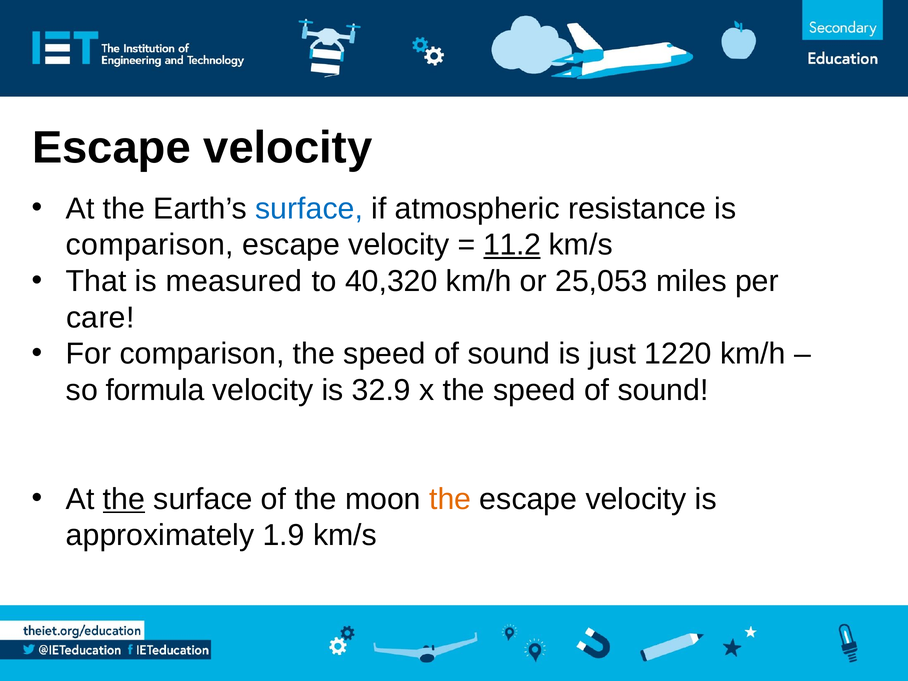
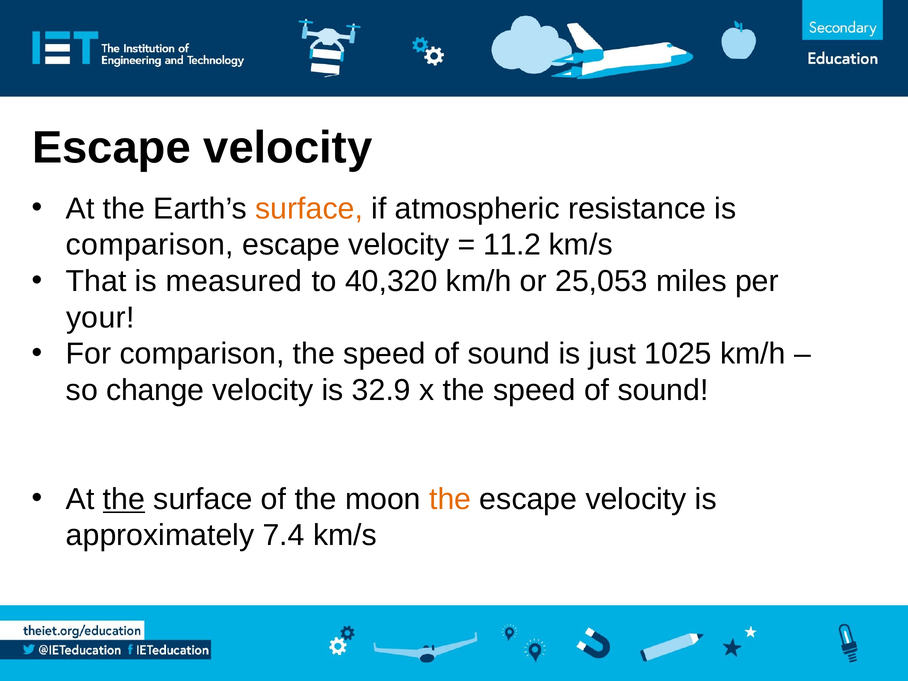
surface colour: blue -> orange (309, 209)
11.2 underline: present -> none (512, 245)
care: care -> your (100, 318)
1220: 1220 -> 1025 (678, 354)
formula: formula -> change (155, 390)
1.9: 1.9 -> 7.4 (284, 535)
